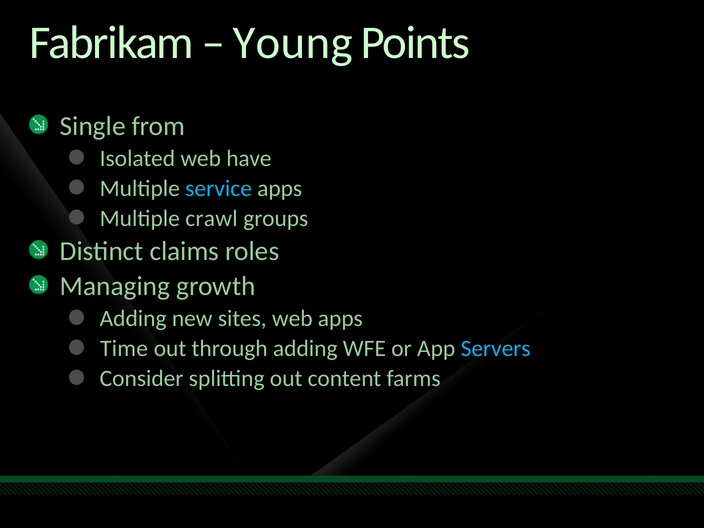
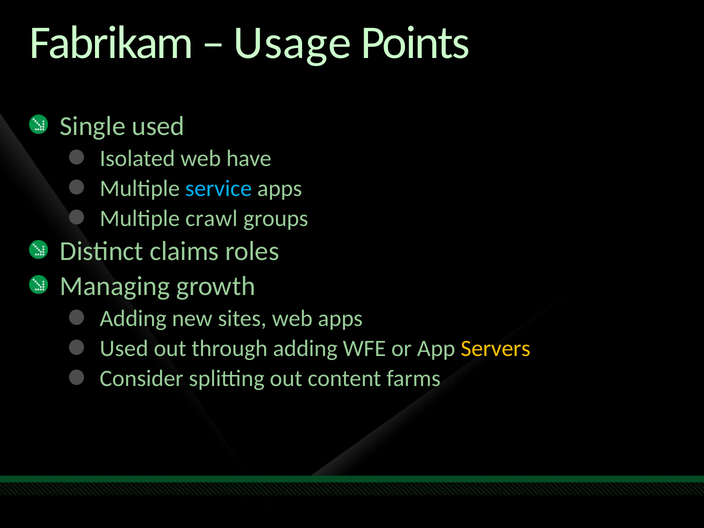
Young: Young -> Usage (293, 43)
Single from: from -> used (158, 126)
Time: Time -> Used (124, 348)
Servers colour: light blue -> yellow (496, 348)
